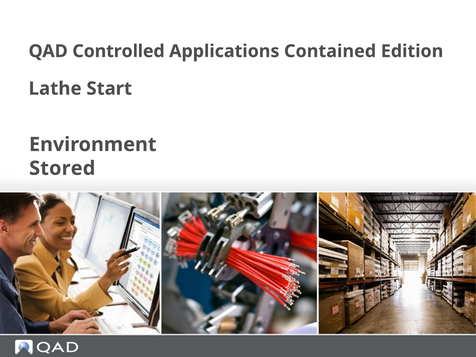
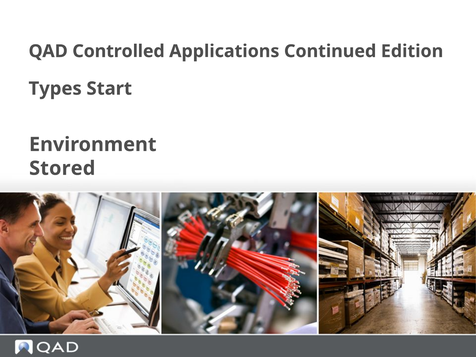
Contained: Contained -> Continued (330, 51)
Lathe: Lathe -> Types (55, 89)
